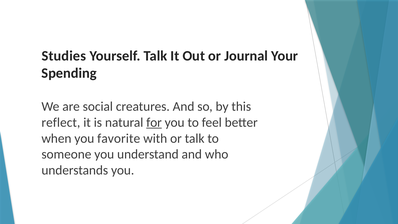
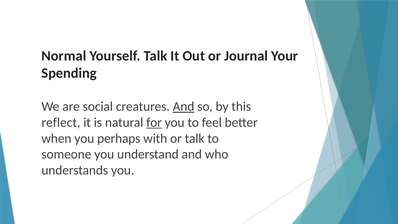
Studies: Studies -> Normal (64, 56)
And underline: none -> present (184, 106)
favorite: favorite -> perhaps (119, 138)
